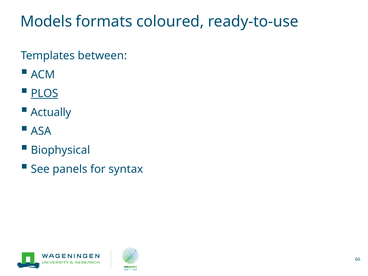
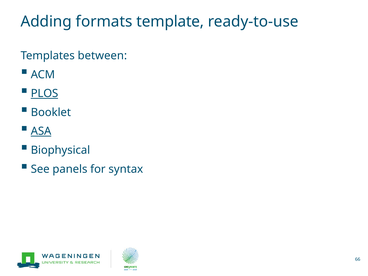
Models: Models -> Adding (46, 22)
coloured: coloured -> template (170, 22)
Actually: Actually -> Booklet (51, 112)
ASA underline: none -> present (41, 131)
